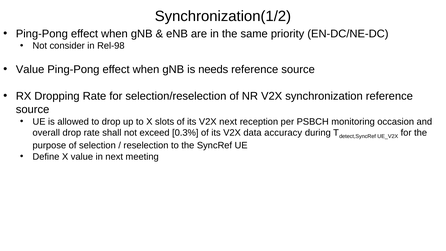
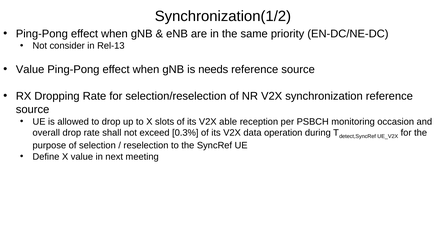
Rel-98: Rel-98 -> Rel-13 (111, 46)
V2X next: next -> able (228, 122)
accuracy: accuracy -> operation (283, 133)
